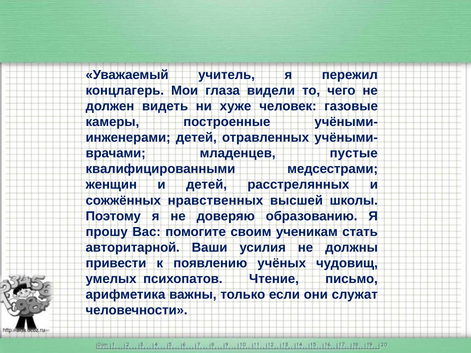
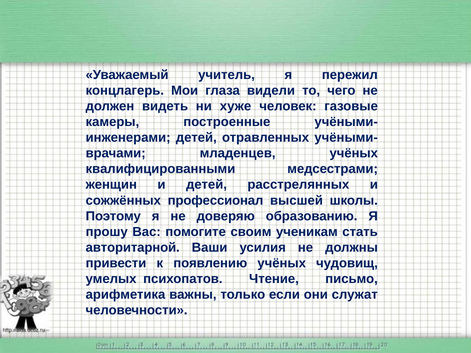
младенцев пустые: пустые -> учёных (354, 153)
нравственных: нравственных -> профессионал (216, 201)
